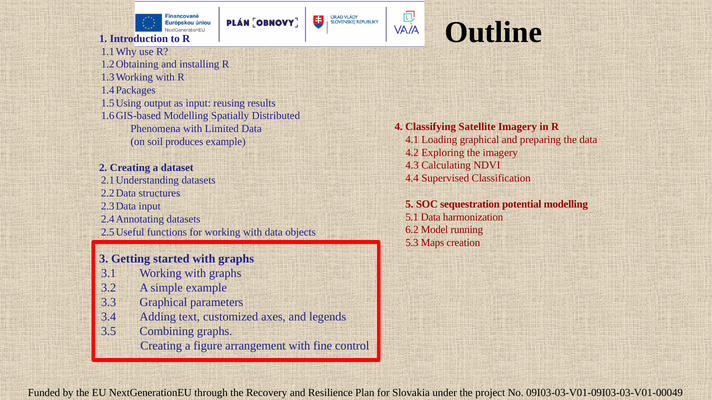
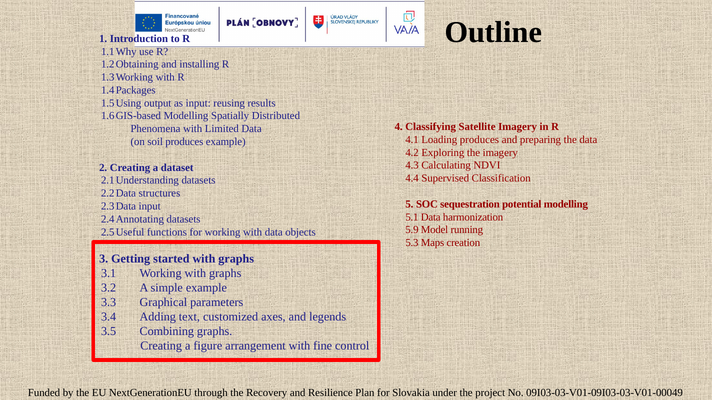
Loading graphical: graphical -> produces (479, 140)
6.2: 6.2 -> 5.9 (412, 230)
